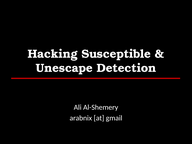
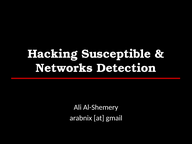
Unescape: Unescape -> Networks (64, 68)
